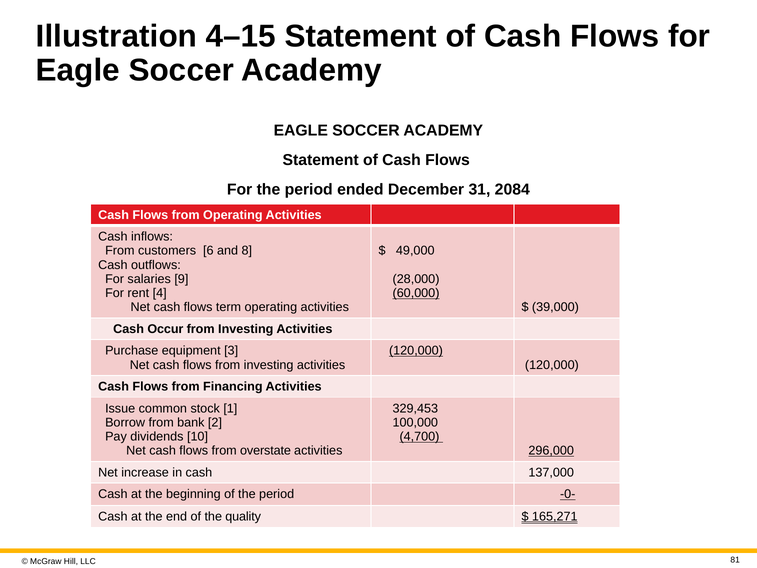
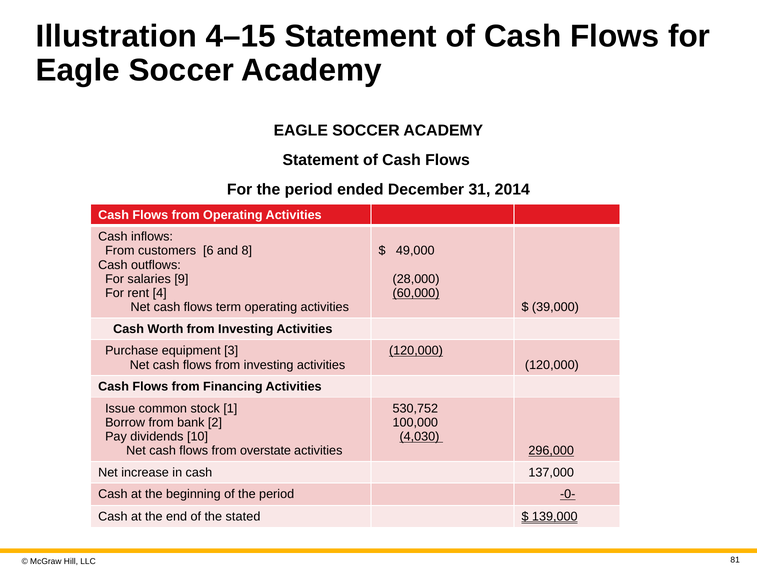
2084: 2084 -> 2014 (512, 190)
Occur: Occur -> Worth (165, 329)
329,453: 329,453 -> 530,752 (415, 408)
4,700: 4,700 -> 4,030 (419, 436)
quality: quality -> stated (243, 516)
165,271: 165,271 -> 139,000 (555, 516)
